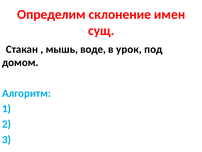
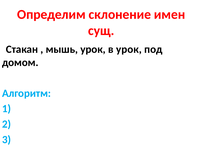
мышь воде: воде -> урок (93, 49)
